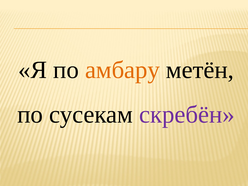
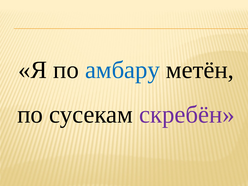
амбару colour: orange -> blue (122, 70)
